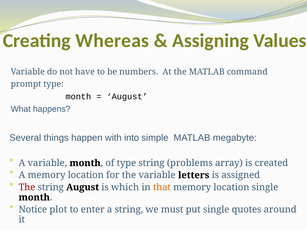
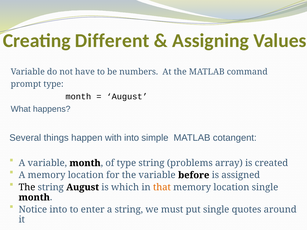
Whereas: Whereas -> Different (112, 41)
megabyte: megabyte -> cotangent (235, 138)
letters: letters -> before (194, 175)
The colour: red -> black (27, 187)
Notice plot: plot -> into (58, 210)
